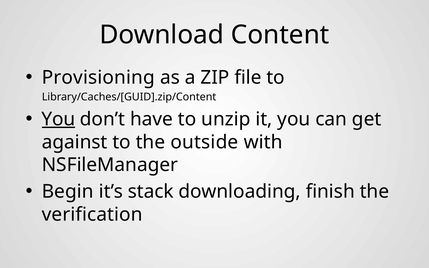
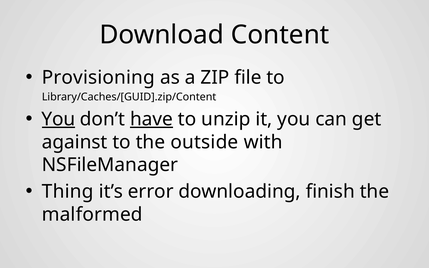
have underline: none -> present (151, 119)
Begin: Begin -> Thing (68, 192)
stack: stack -> error (151, 192)
verification: verification -> malformed (92, 215)
